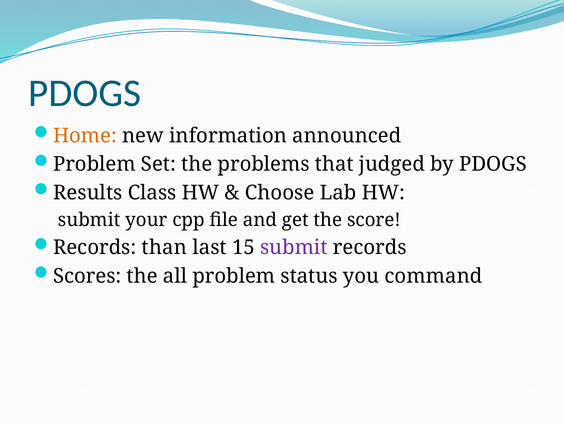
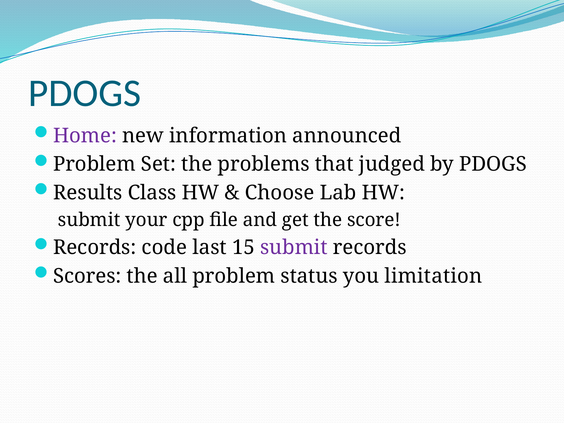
Home colour: orange -> purple (85, 136)
than: than -> code (164, 248)
command: command -> limitation (433, 276)
